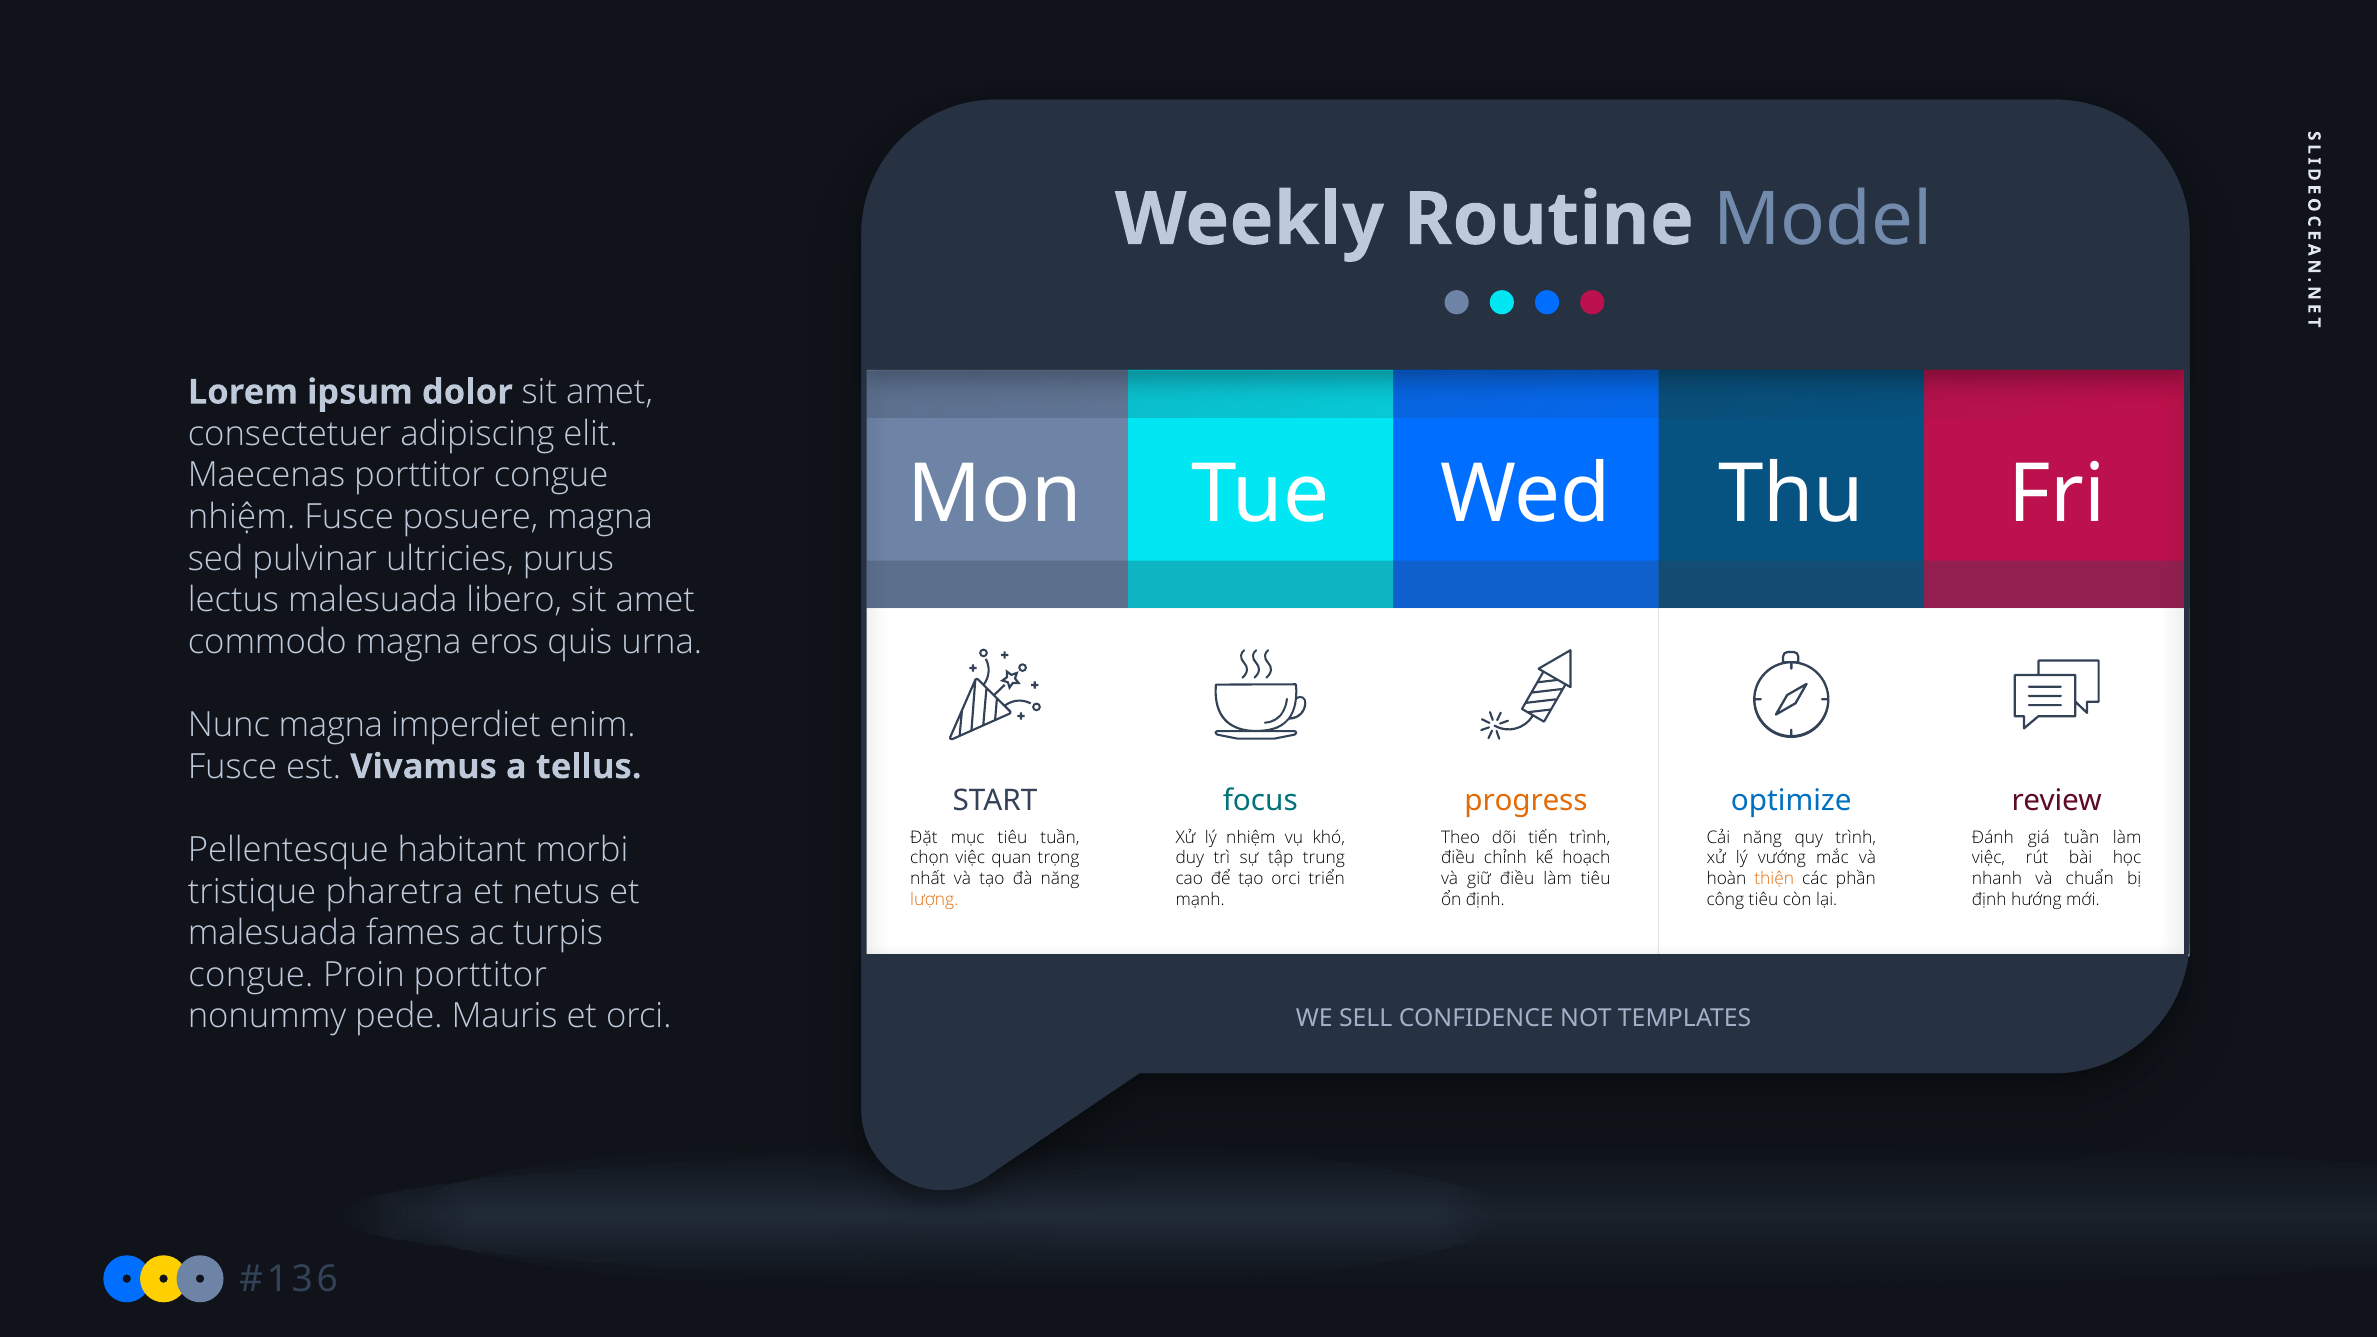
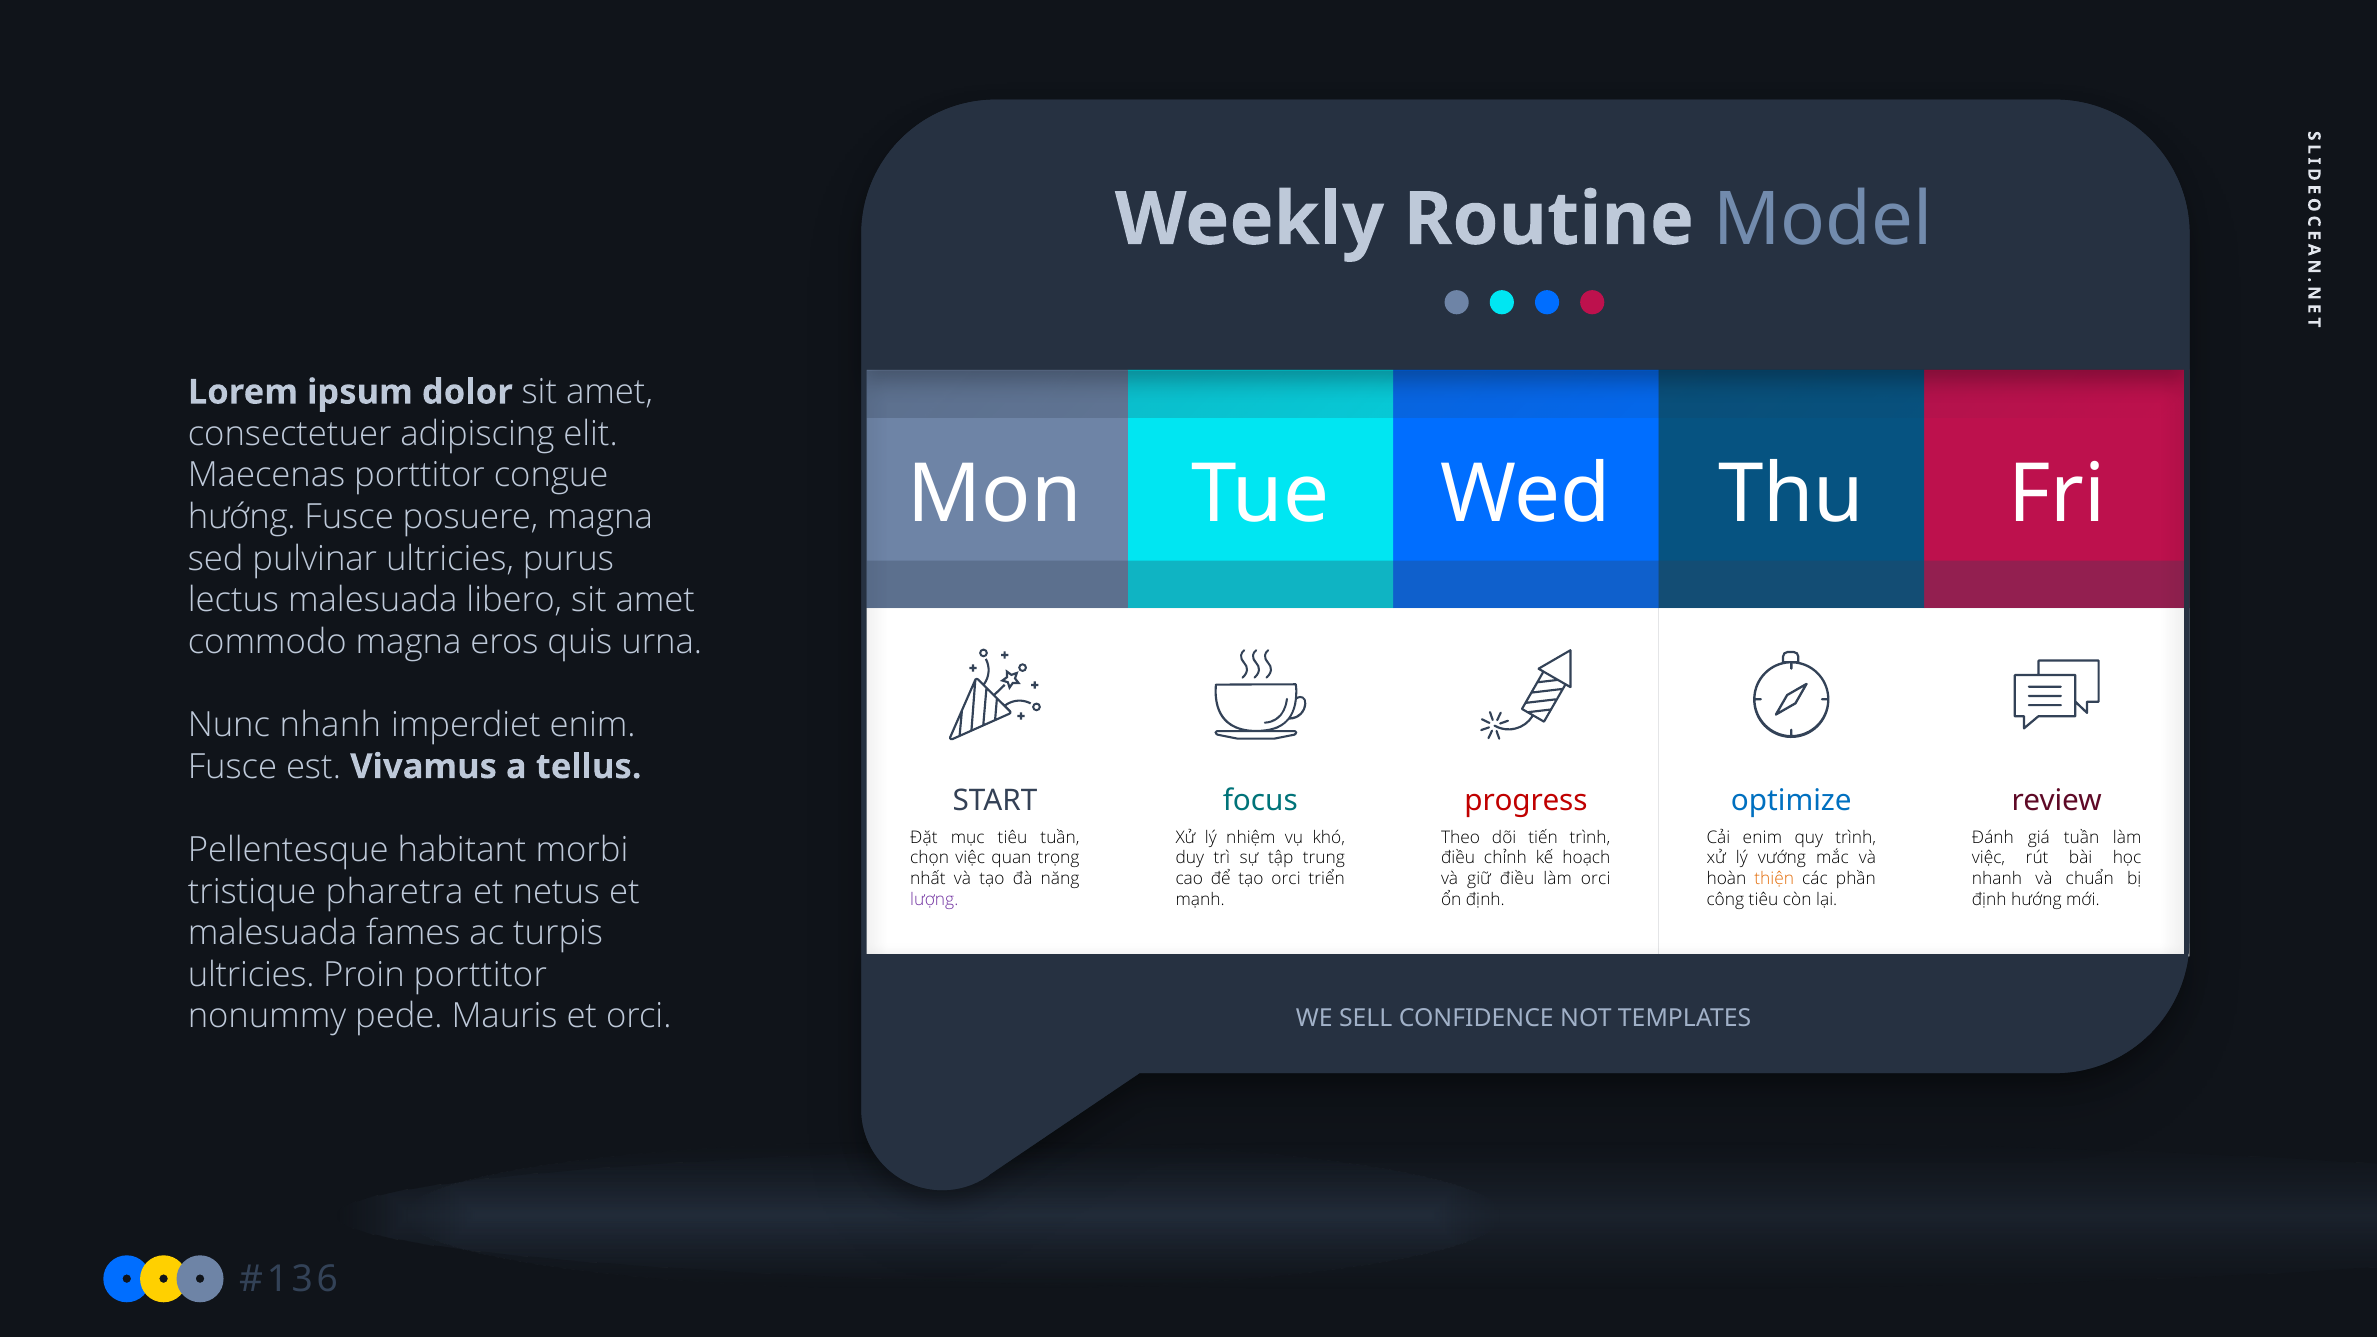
nhiệm: nhiệm -> hướng (242, 517)
Nunc magna: magna -> nhanh (330, 725)
progress colour: orange -> red (1526, 801)
Cải năng: năng -> enim (1762, 837)
làm tiêu: tiêu -> orci (1596, 879)
lượng colour: orange -> purple (934, 900)
congue: congue -> ultricies (251, 975)
